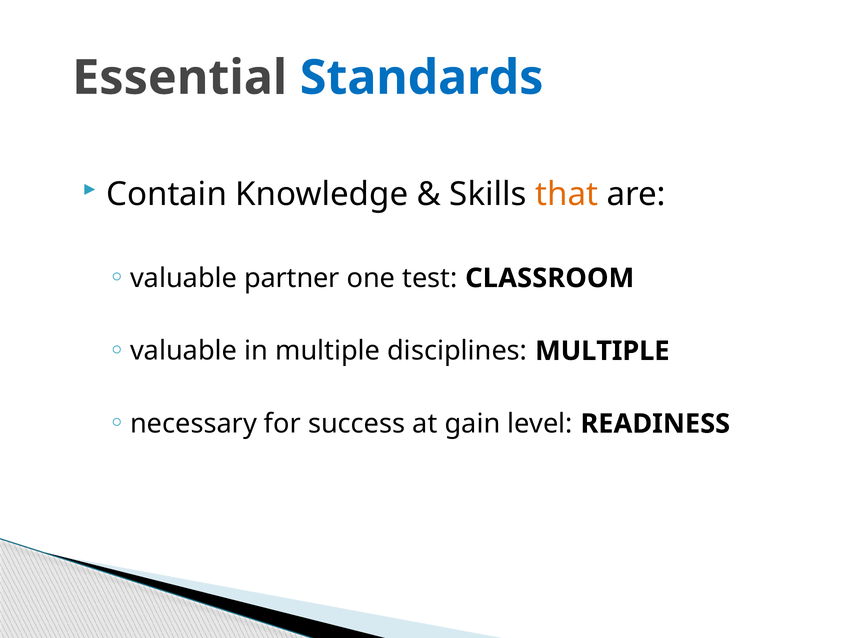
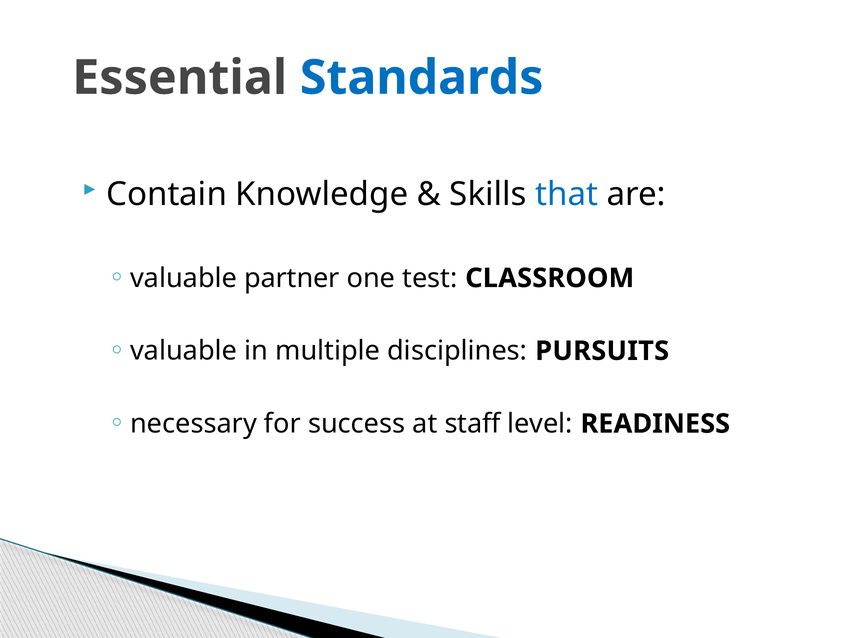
that colour: orange -> blue (567, 194)
disciplines MULTIPLE: MULTIPLE -> PURSUITS (602, 351)
gain: gain -> staff (473, 424)
